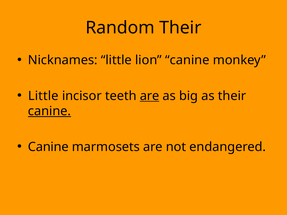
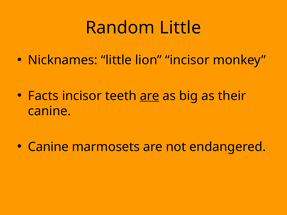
Random Their: Their -> Little (180, 28)
lion canine: canine -> incisor (187, 60)
Little: Little -> Facts (43, 96)
canine underline: present -> none (49, 111)
